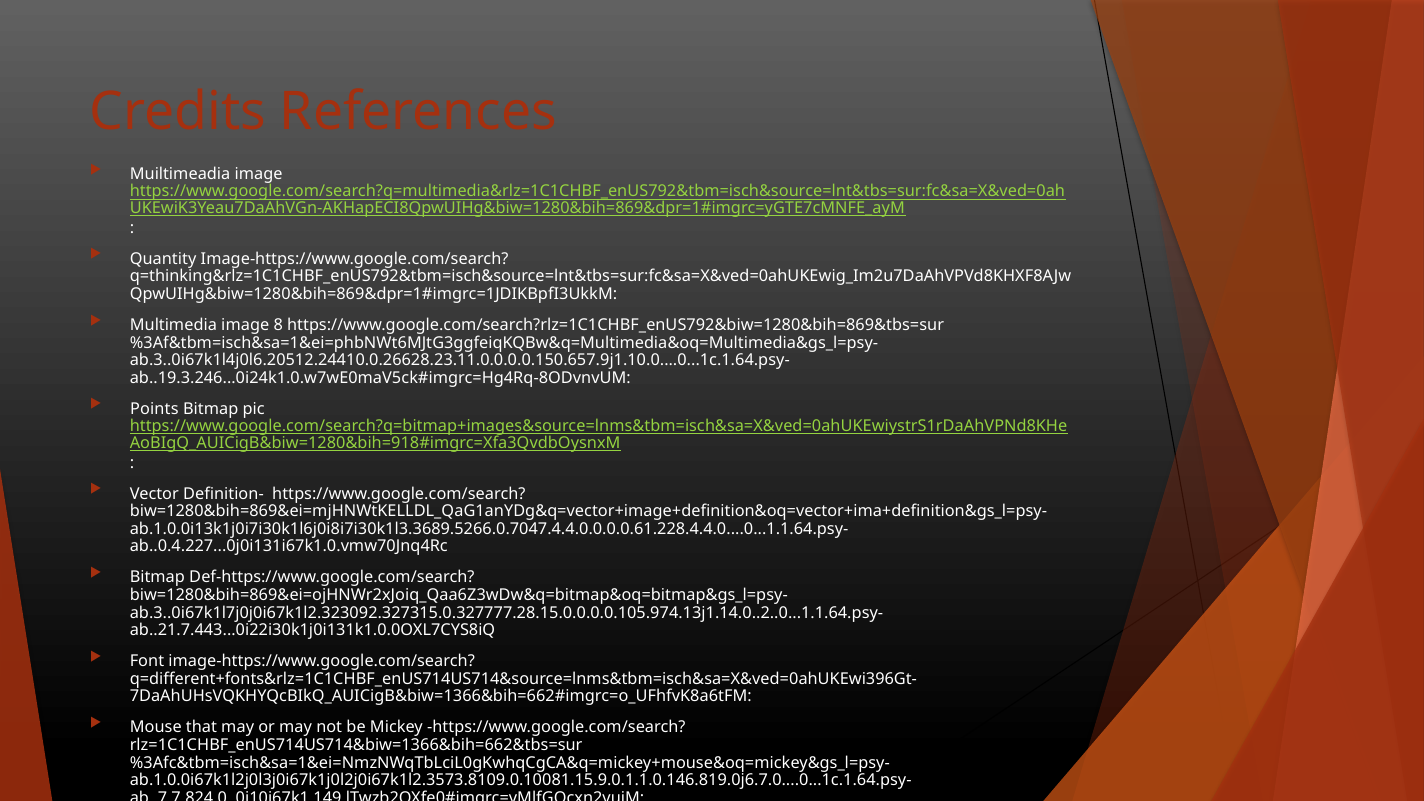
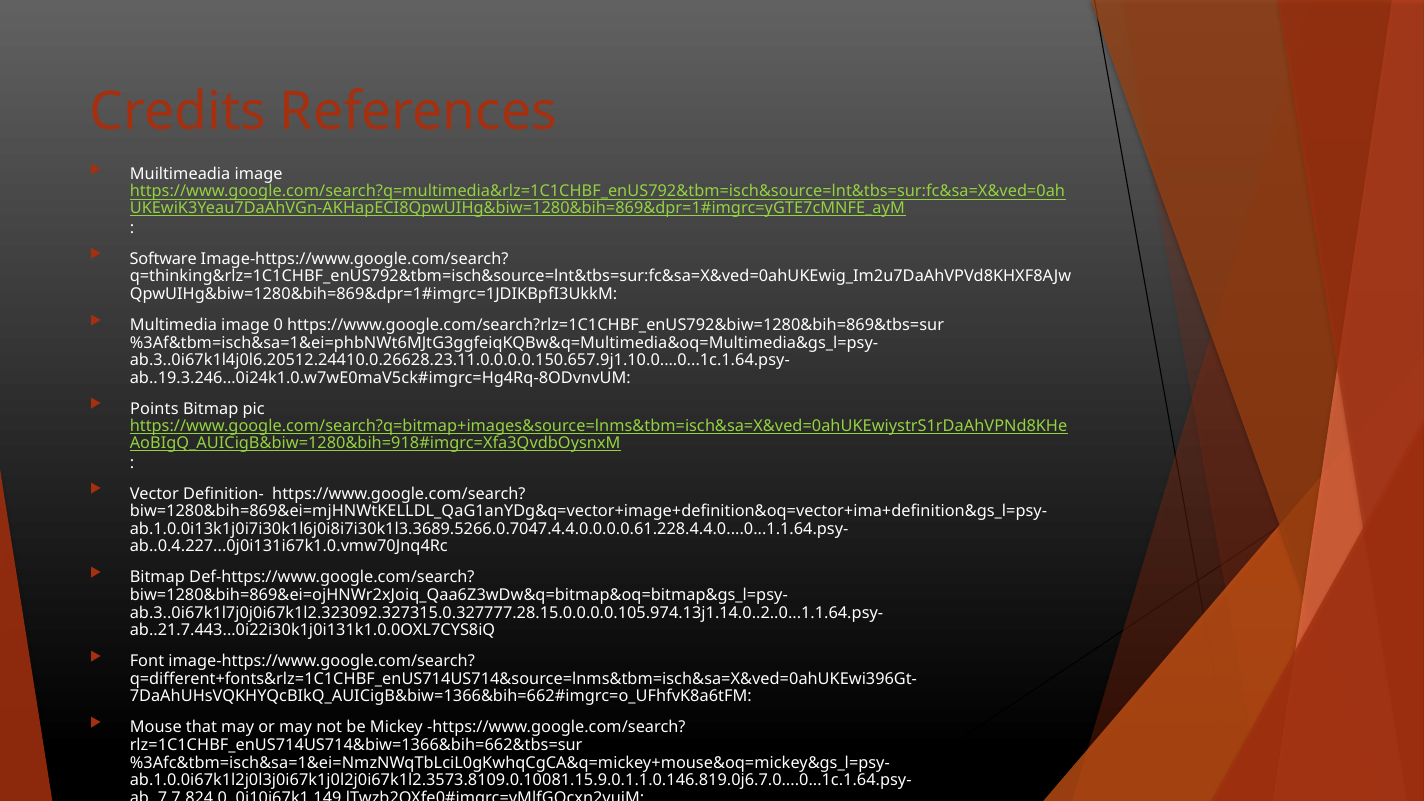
Quantity: Quantity -> Software (163, 259)
8: 8 -> 0 (278, 325)
